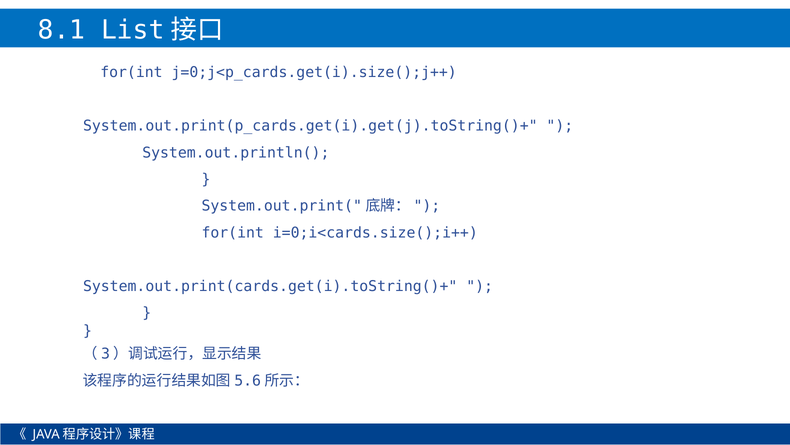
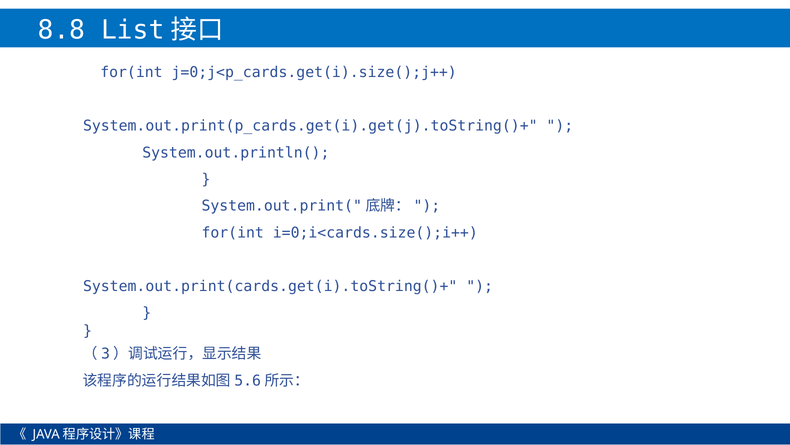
8.1: 8.1 -> 8.8 (61, 30)
